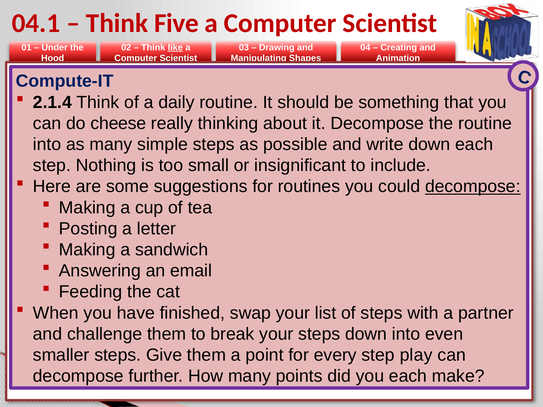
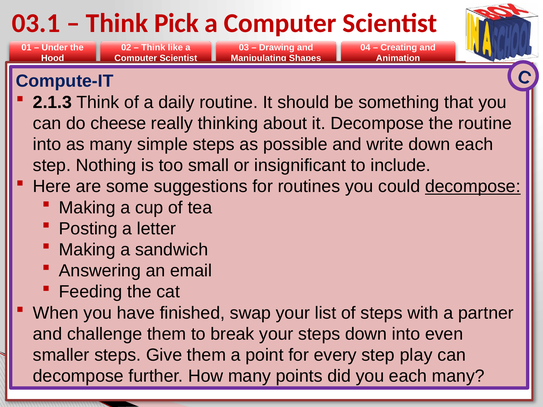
04.1: 04.1 -> 03.1 (36, 23)
Five: Five -> Pick (176, 23)
like underline: present -> none (175, 47)
2.1.4: 2.1.4 -> 2.1.3 (52, 102)
each make: make -> many (458, 376)
